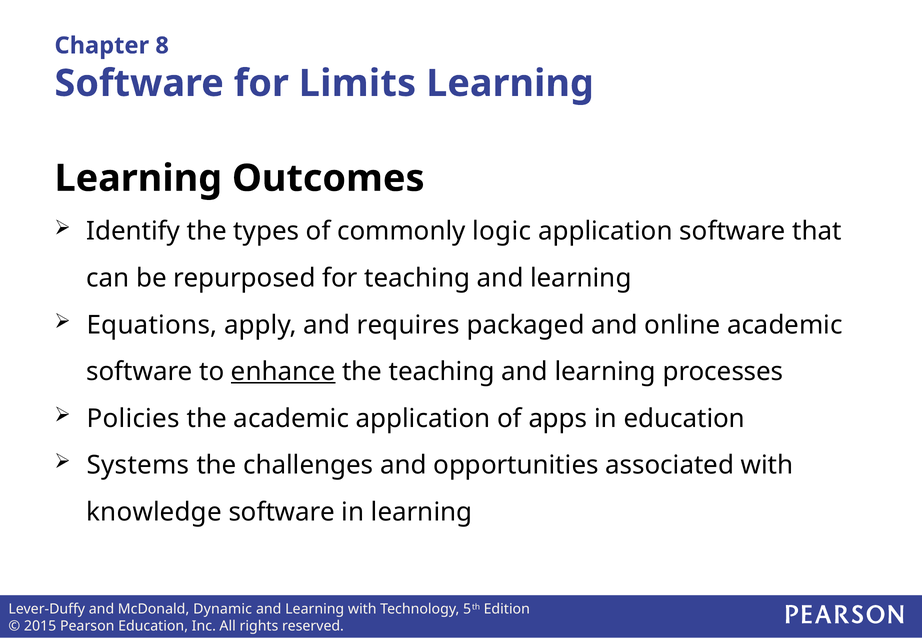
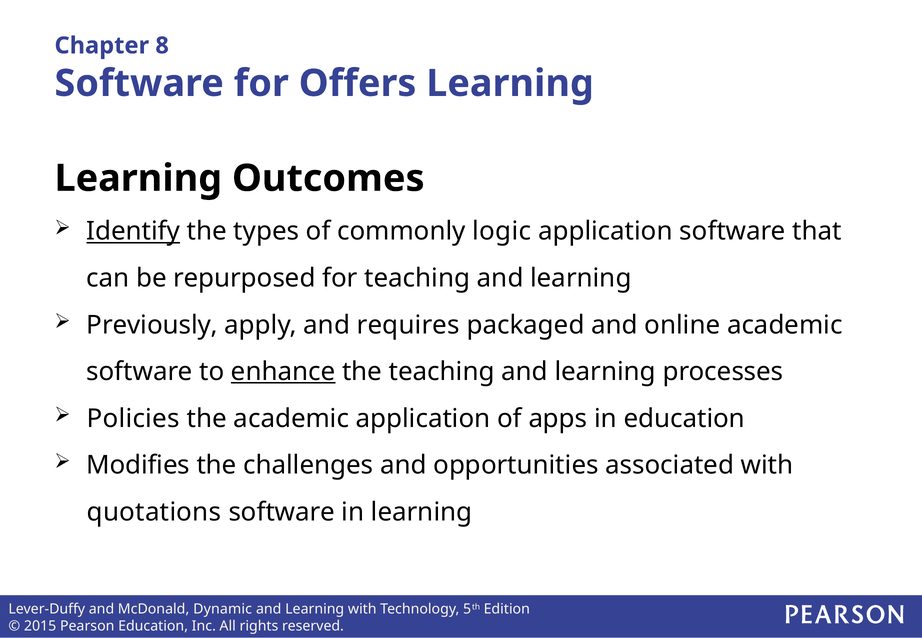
Limits: Limits -> Offers (358, 83)
Identify underline: none -> present (133, 232)
Equations: Equations -> Previously (152, 325)
Systems: Systems -> Modifies (138, 465)
knowledge: knowledge -> quotations (154, 512)
